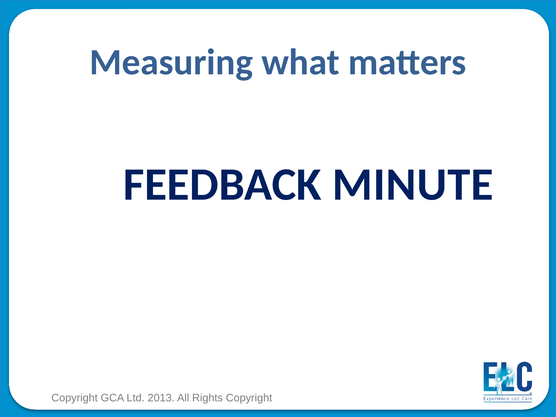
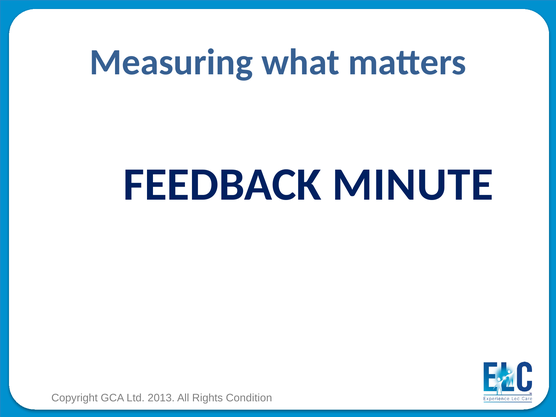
Rights Copyright: Copyright -> Condition (249, 398)
